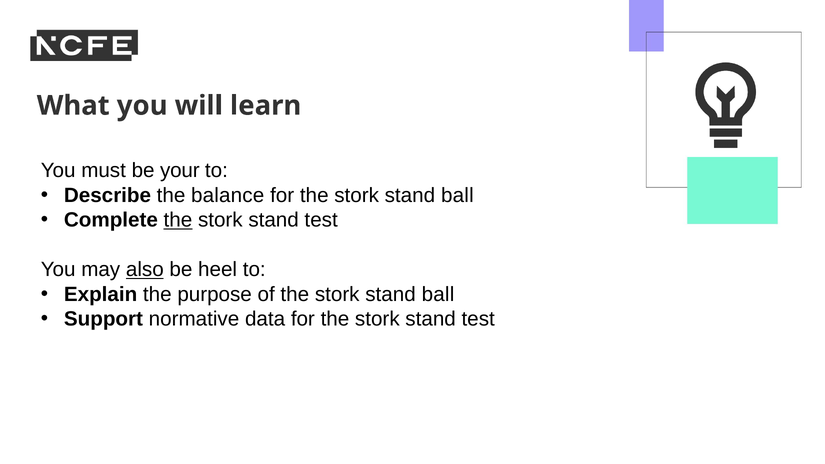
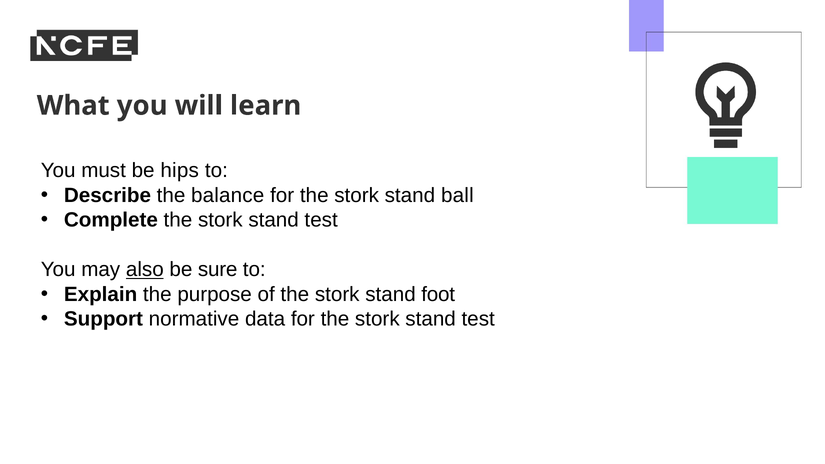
your: your -> hips (180, 171)
the underline: present -> none (178, 220)
heel: heel -> sure (218, 270)
ball: ball -> foot (438, 294)
